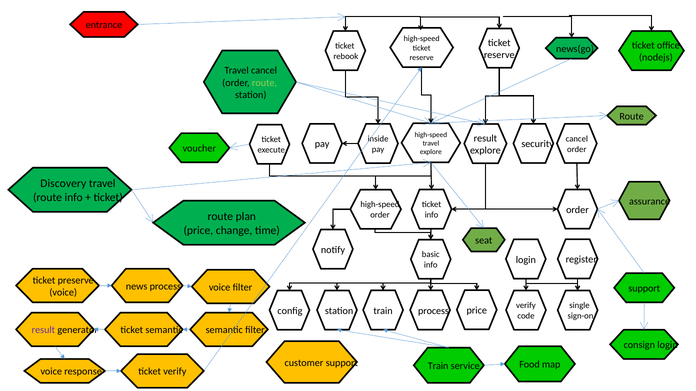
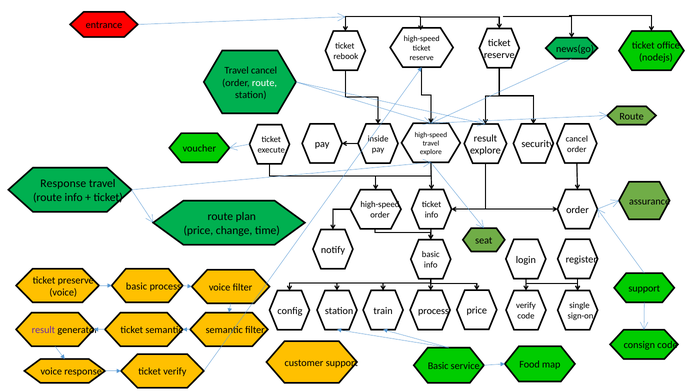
route colour: light green -> white (264, 83)
Discovery: Discovery -> Response (63, 184)
news: news -> basic (137, 287)
consign login: login -> code (667, 346)
Train: Train -> Basic (438, 366)
